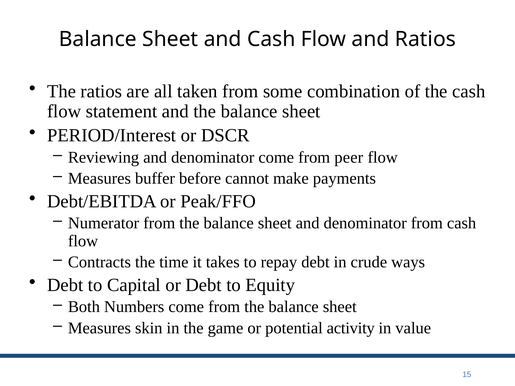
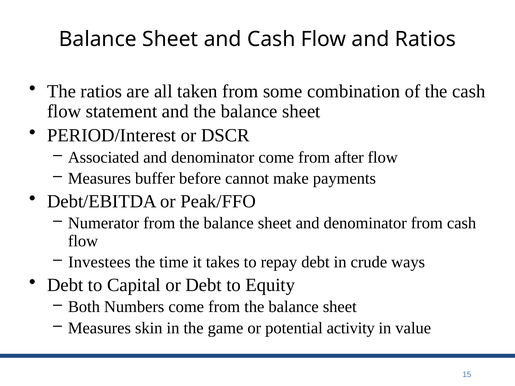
Reviewing: Reviewing -> Associated (104, 157)
peer: peer -> after (349, 157)
Contracts: Contracts -> Investees (99, 262)
